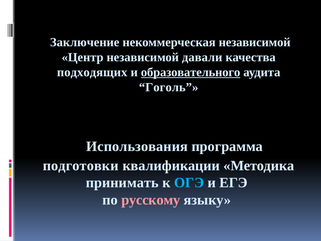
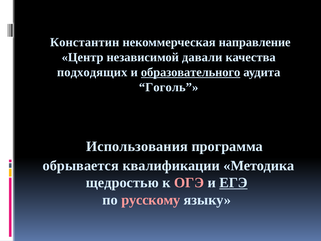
Заключение: Заключение -> Константин (85, 42)
некоммерческая независимой: независимой -> направление (255, 42)
подготовки: подготовки -> обрывается (81, 165)
принимать: принимать -> щедростью (122, 183)
ОГЭ colour: light blue -> pink (189, 183)
ЕГЭ underline: none -> present (233, 183)
